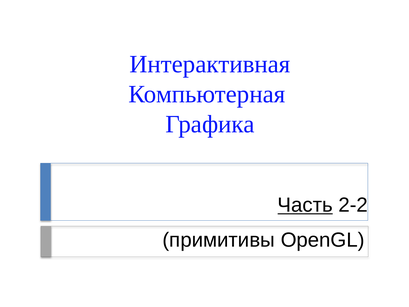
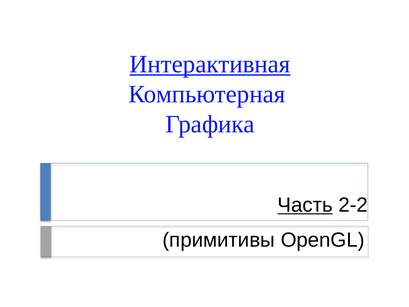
Интерактивная underline: none -> present (210, 64)
